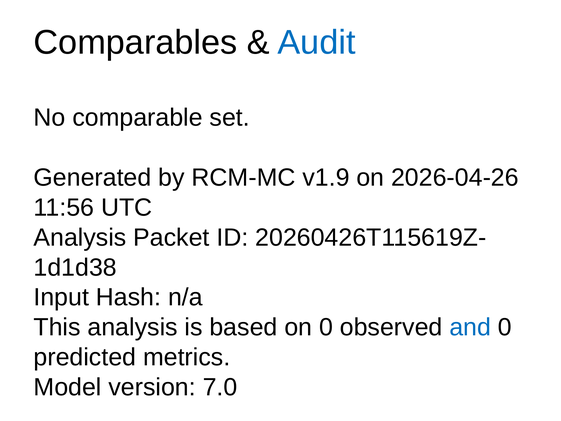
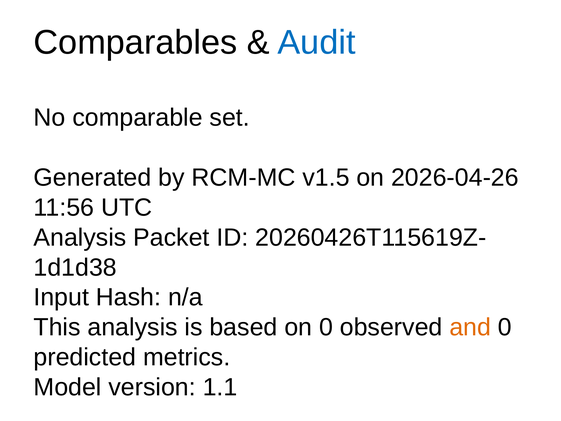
v1.9: v1.9 -> v1.5 (326, 177)
and colour: blue -> orange (470, 327)
7.0: 7.0 -> 1.1 (220, 387)
